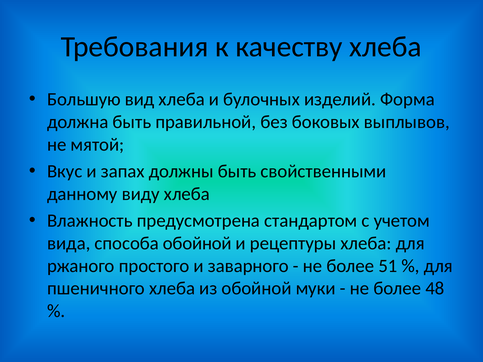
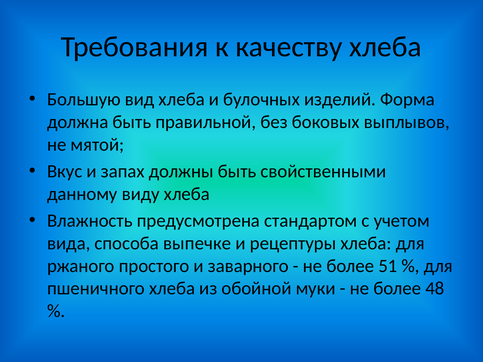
способа обойной: обойной -> выпечке (197, 243)
